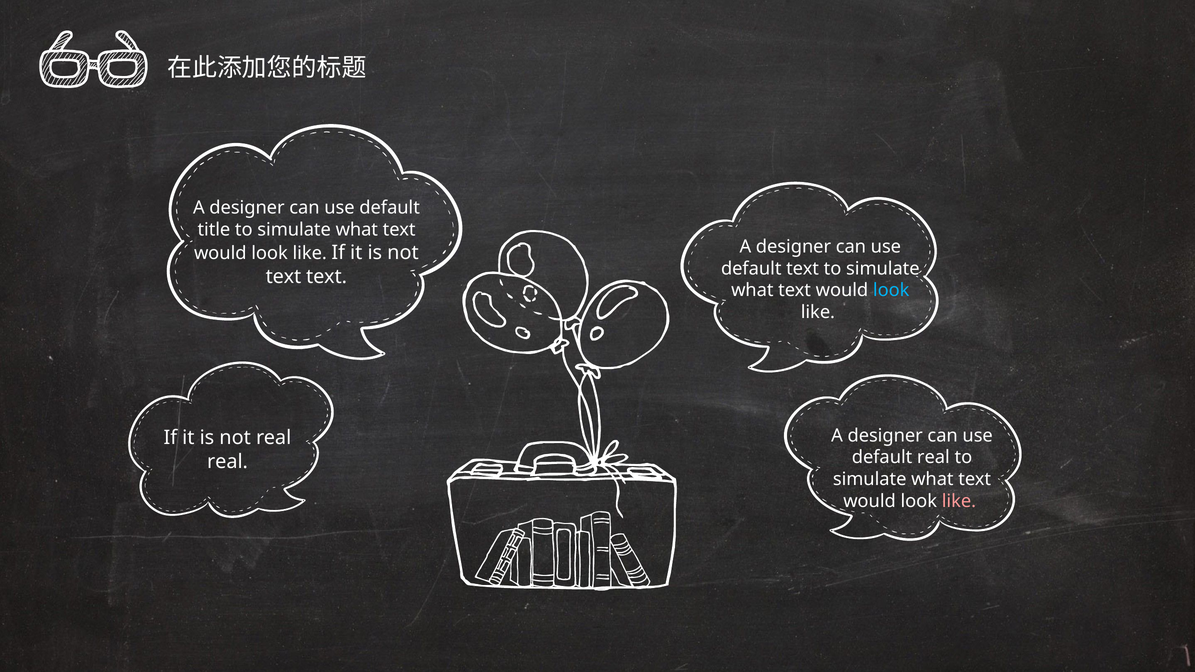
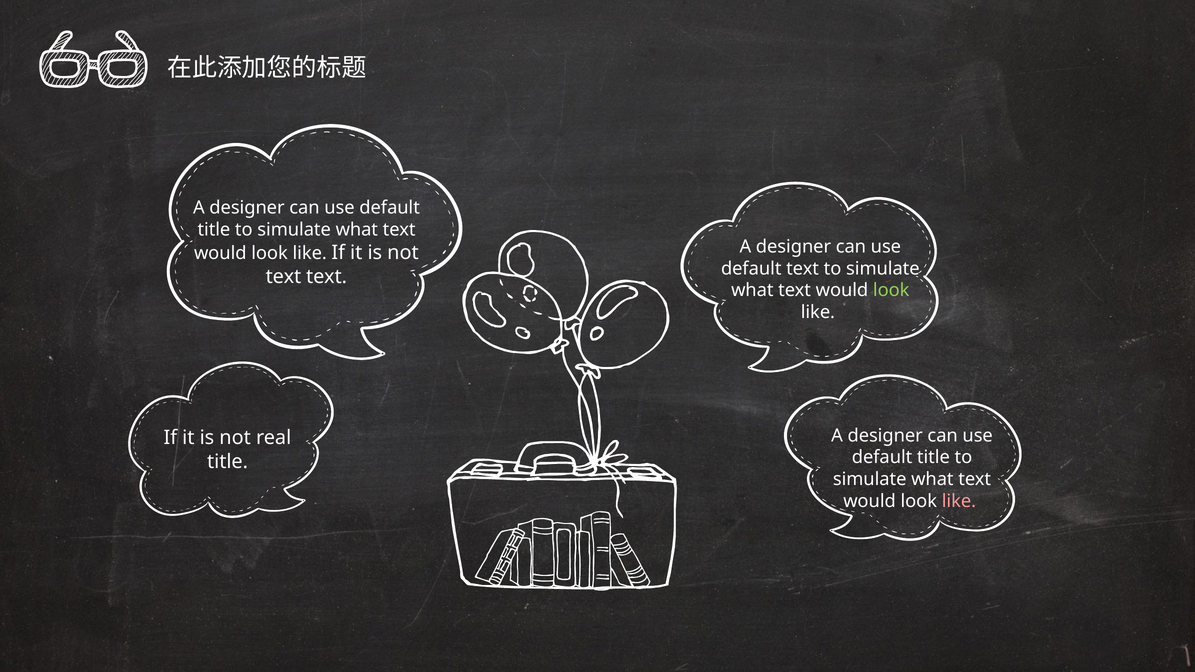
look colour: light blue -> light green (891, 290)
real: real -> title (933, 457)
real: real -> title (228, 462)
